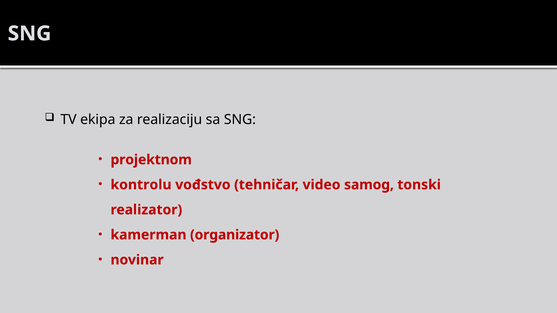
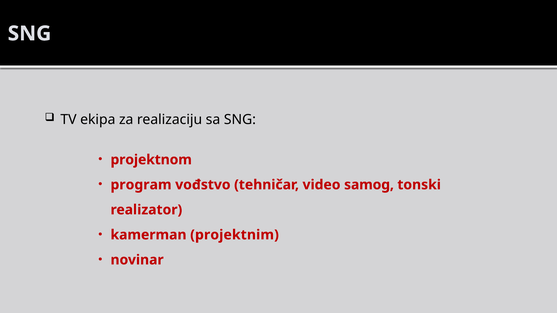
kontrolu: kontrolu -> program (141, 185)
organizator: organizator -> projektnim (235, 235)
